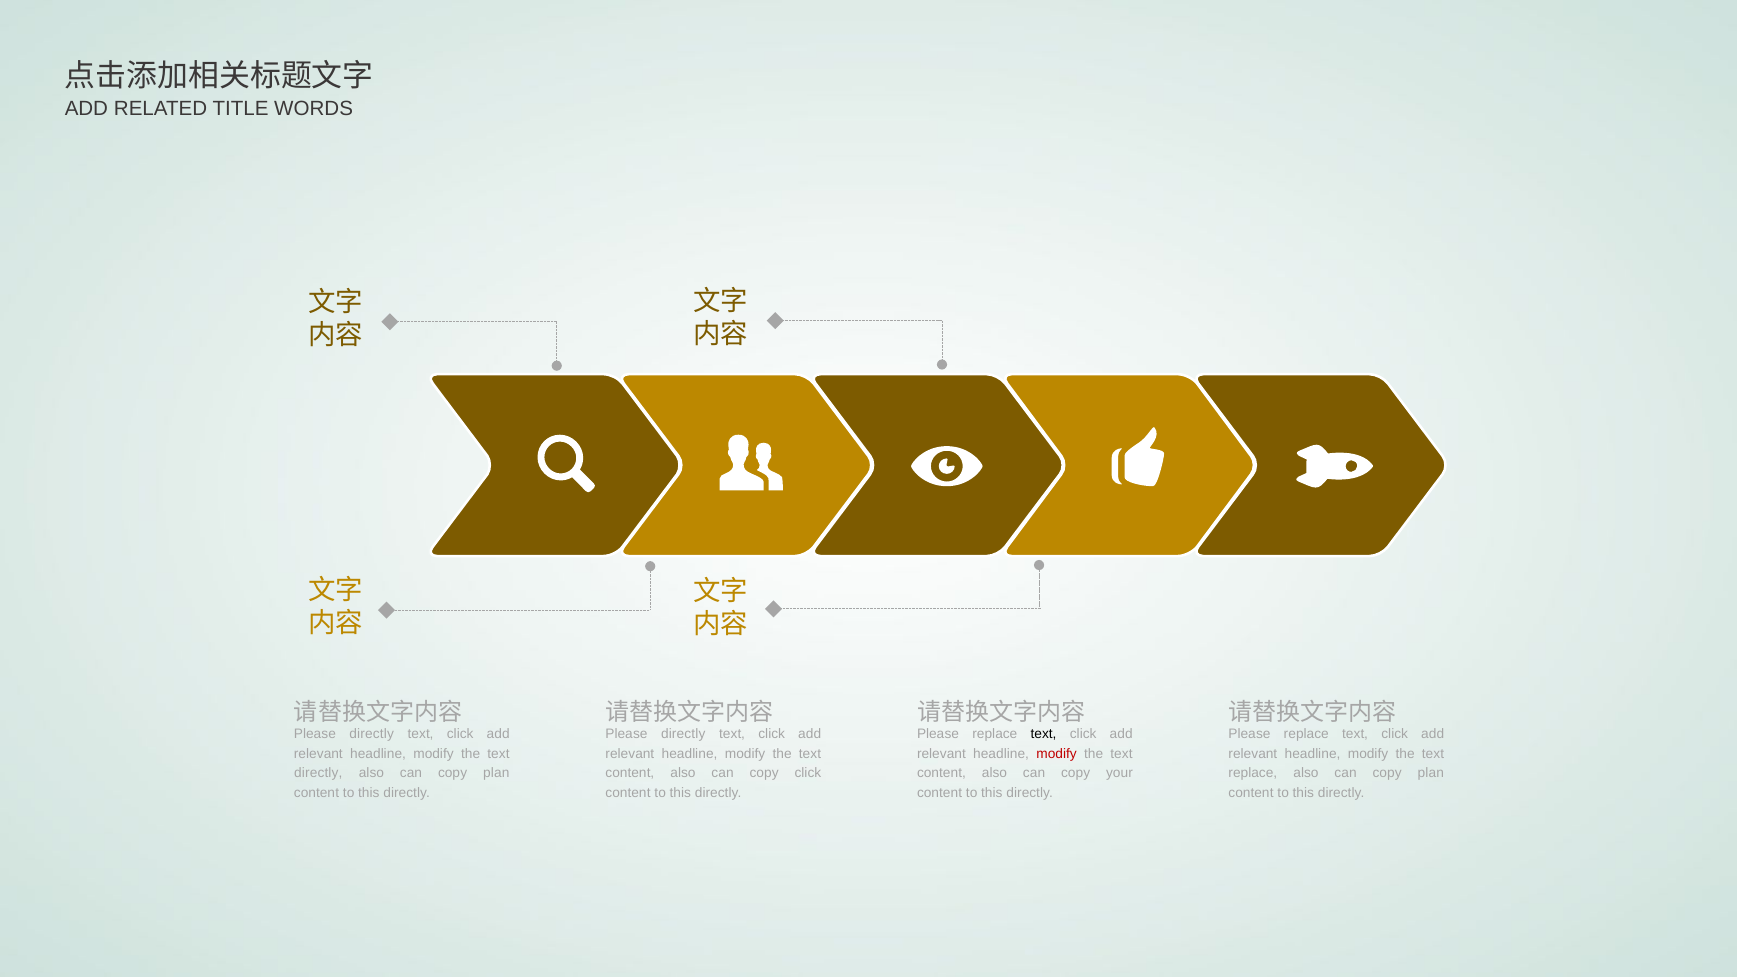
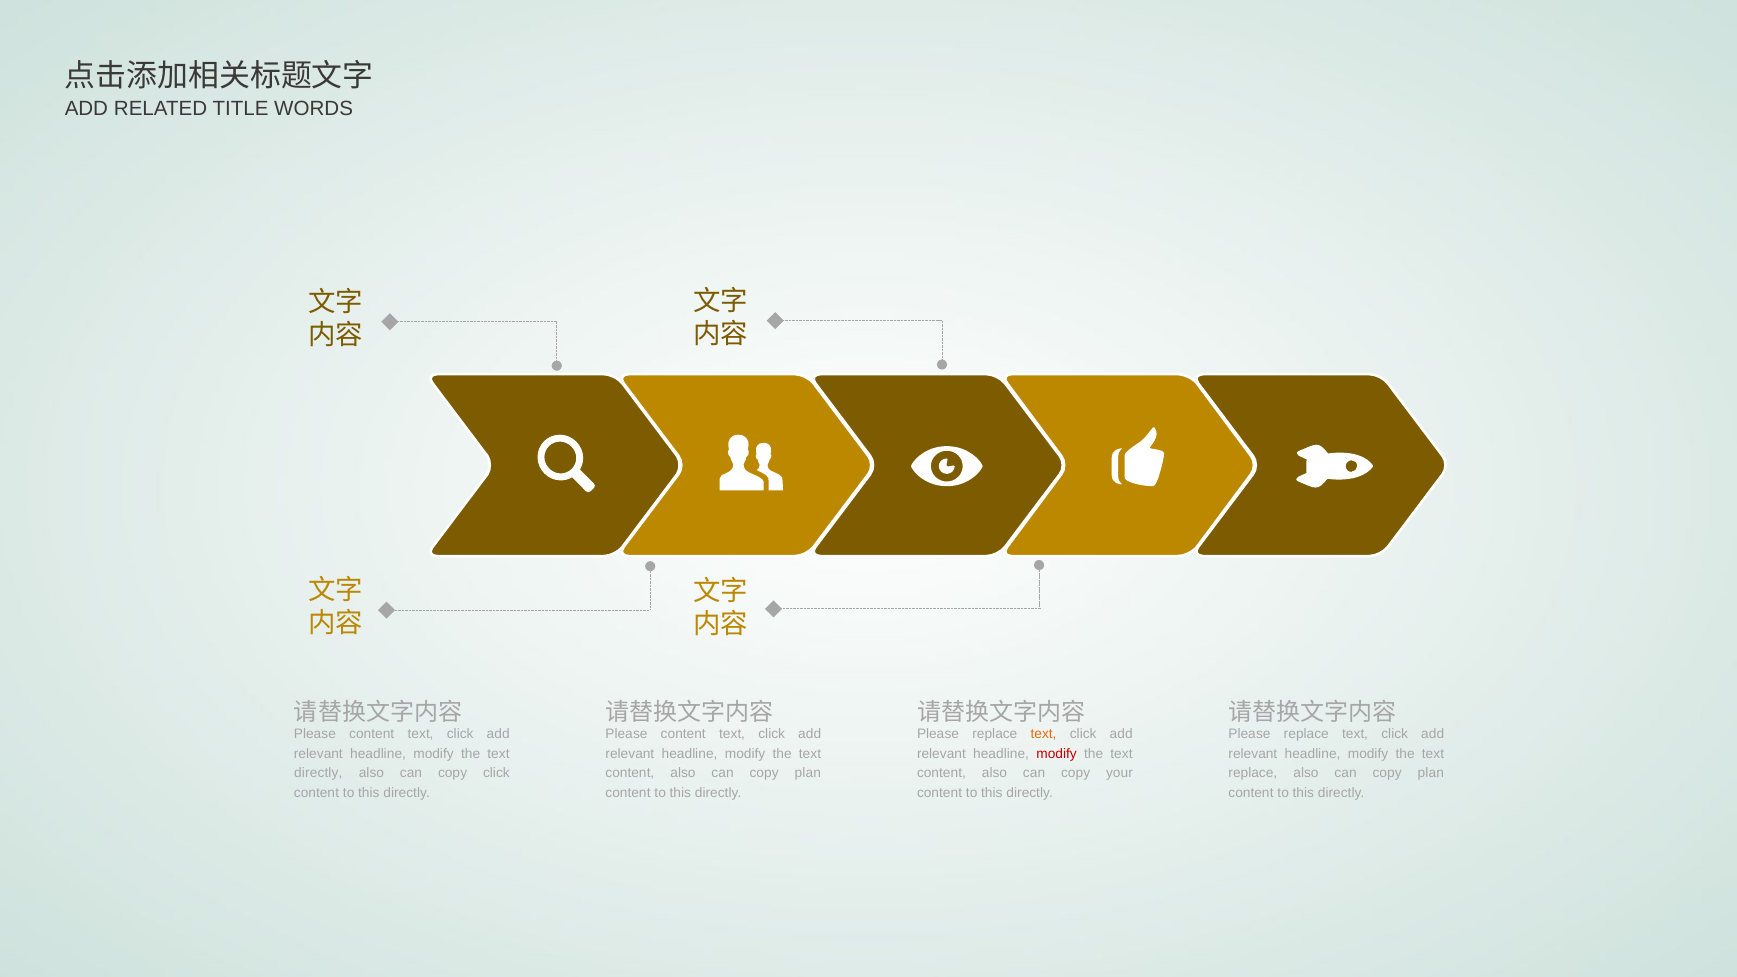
directly: directly -> content (372, 734)
directly: directly -> content (683, 734)
text colour: black -> orange (1044, 734)
plan: plan -> click (496, 773)
click: click -> plan (808, 773)
